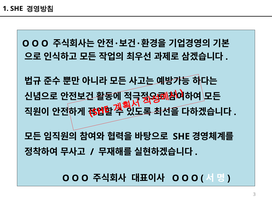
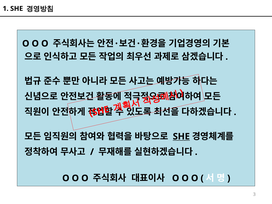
SHE underline: none -> present (181, 136)
